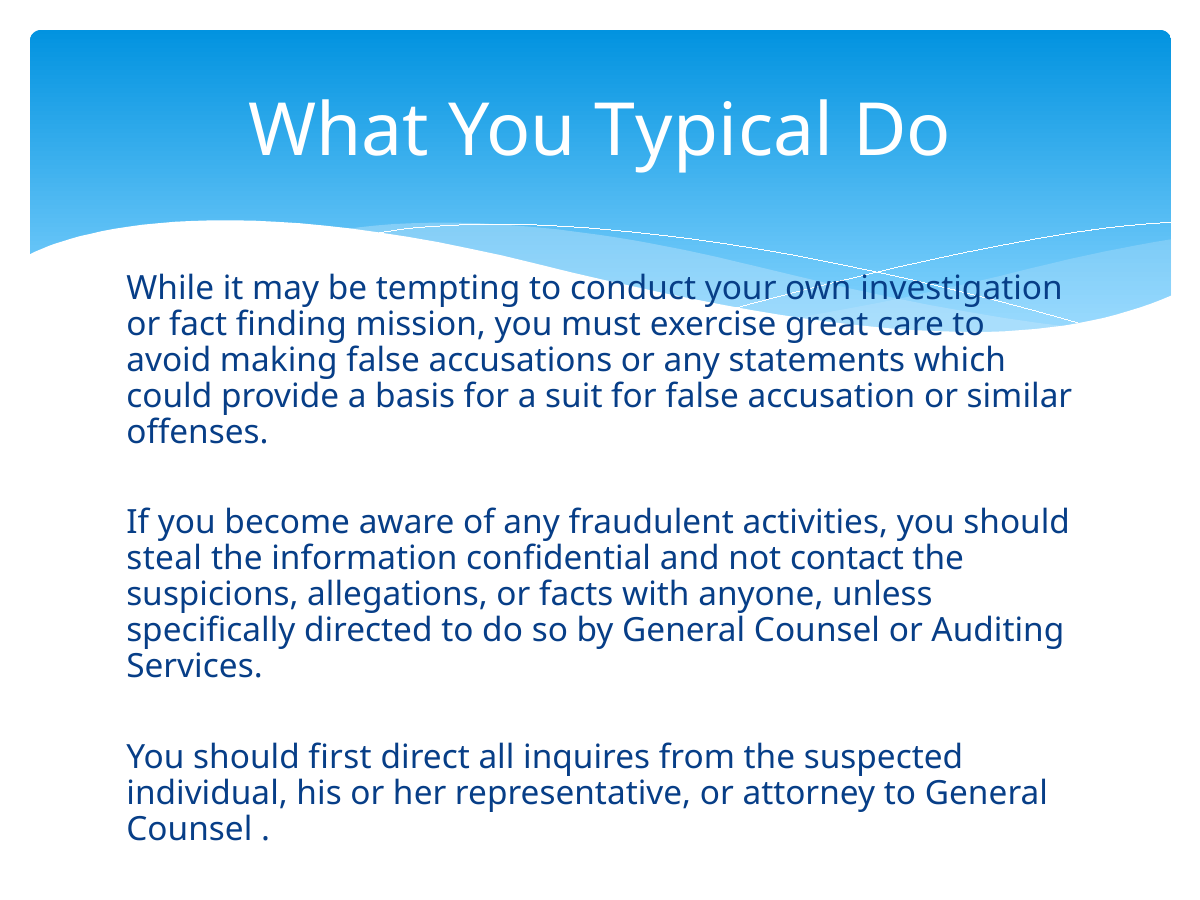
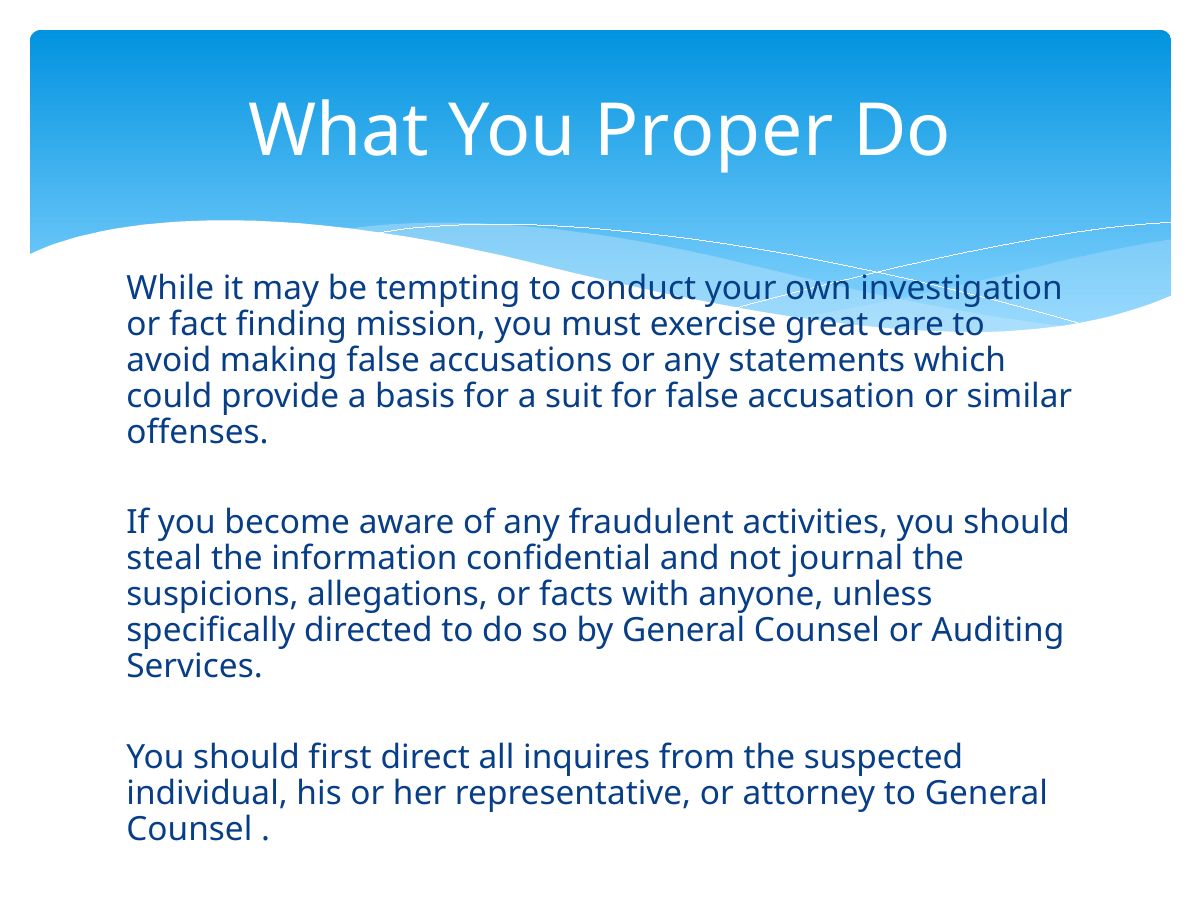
Typical: Typical -> Proper (714, 132)
contact: contact -> journal (847, 559)
